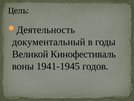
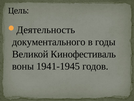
документальный: документальный -> документального (49, 42)
